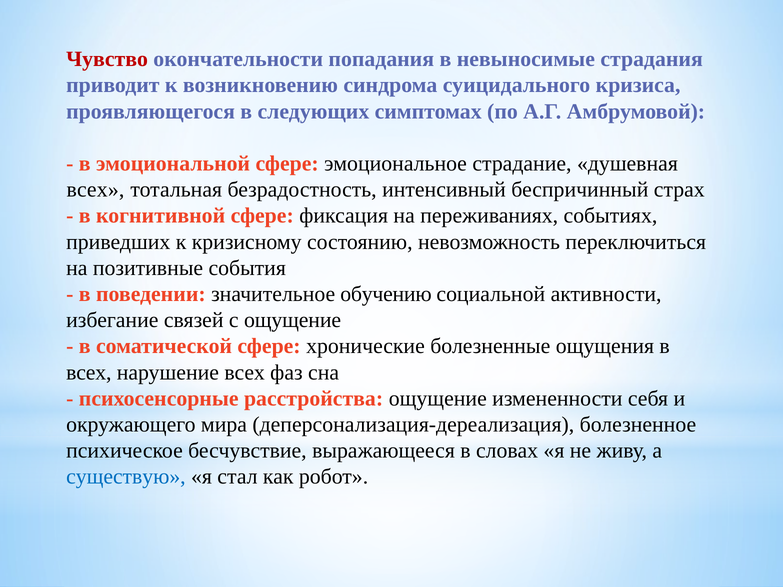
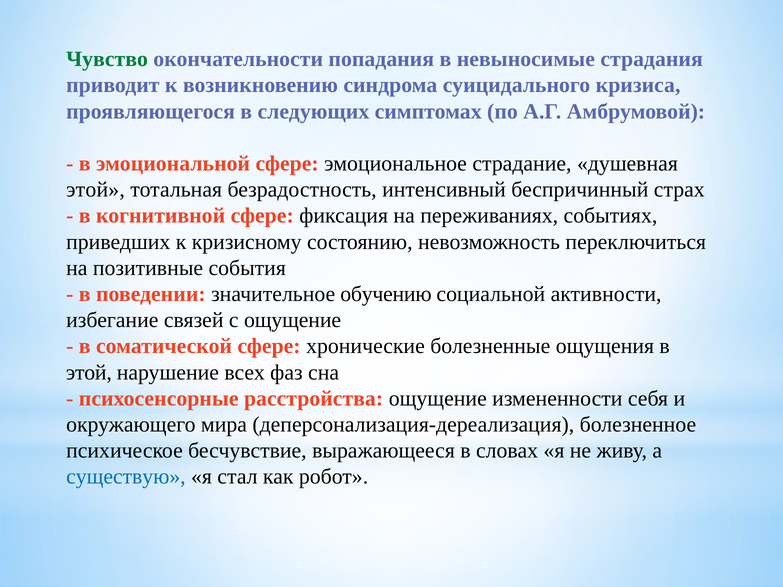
Чувство colour: red -> green (107, 59)
всех: всех -> этой (96, 190)
всех: всех -> этой (89, 373)
